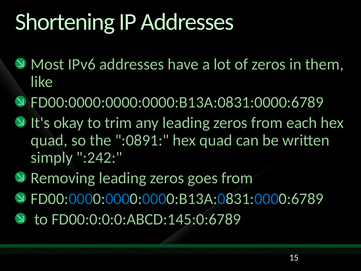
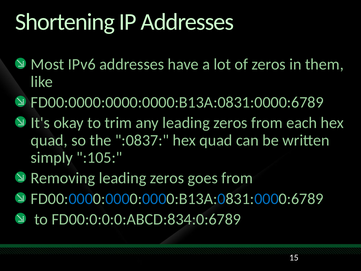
:0891: :0891 -> :0837 (142, 140)
:242: :242 -> :105 (99, 157)
FD00:0:0:0:ABCD:145:0:6789: FD00:0:0:0:ABCD:145:0:6789 -> FD00:0:0:0:ABCD:834:0:6789 (146, 219)
